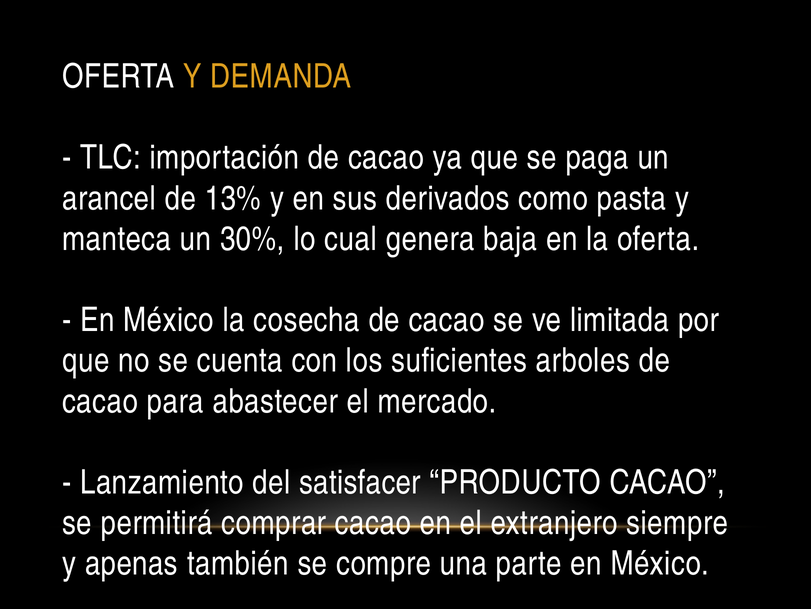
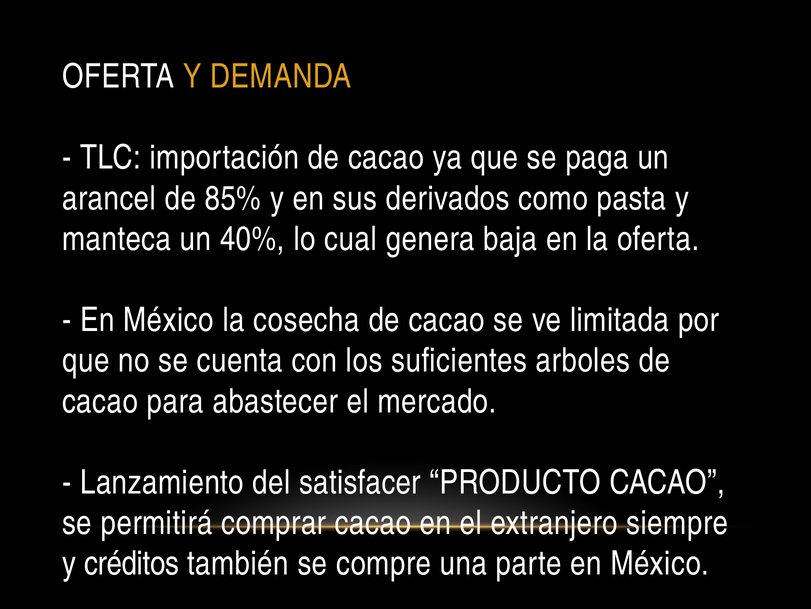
13%: 13% -> 85% (233, 198)
30%: 30% -> 40% (252, 239)
apenas: apenas -> créditos (132, 563)
